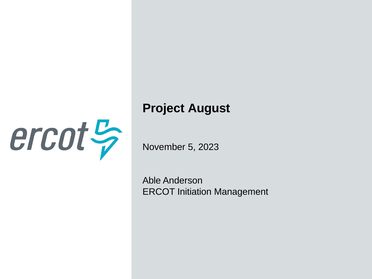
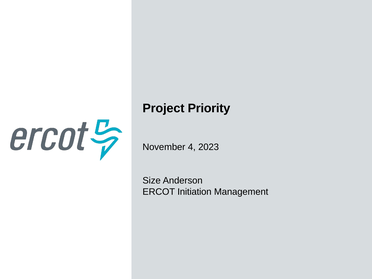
August: August -> Priority (209, 108)
5: 5 -> 4 (192, 147)
Able: Able -> Size (152, 181)
